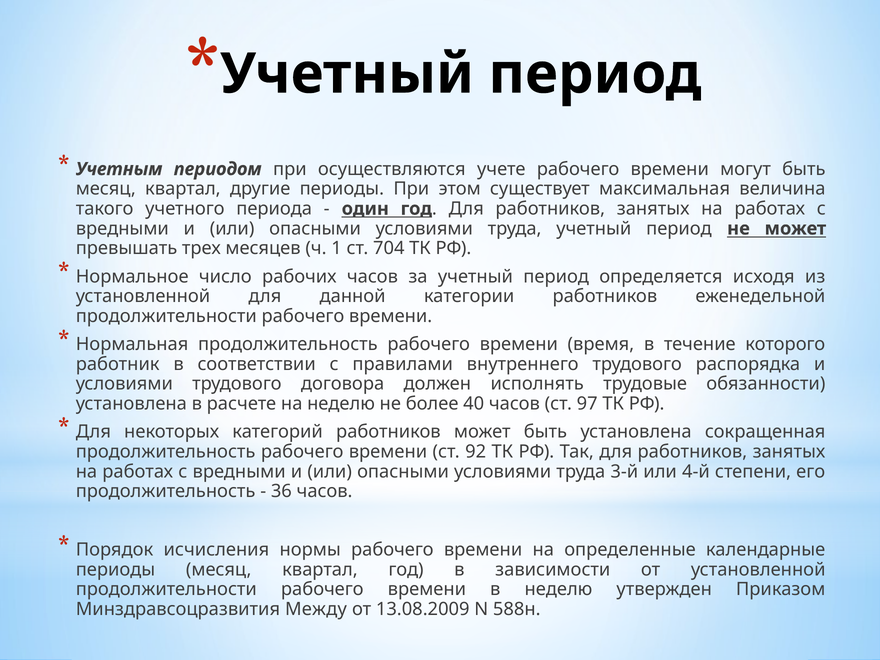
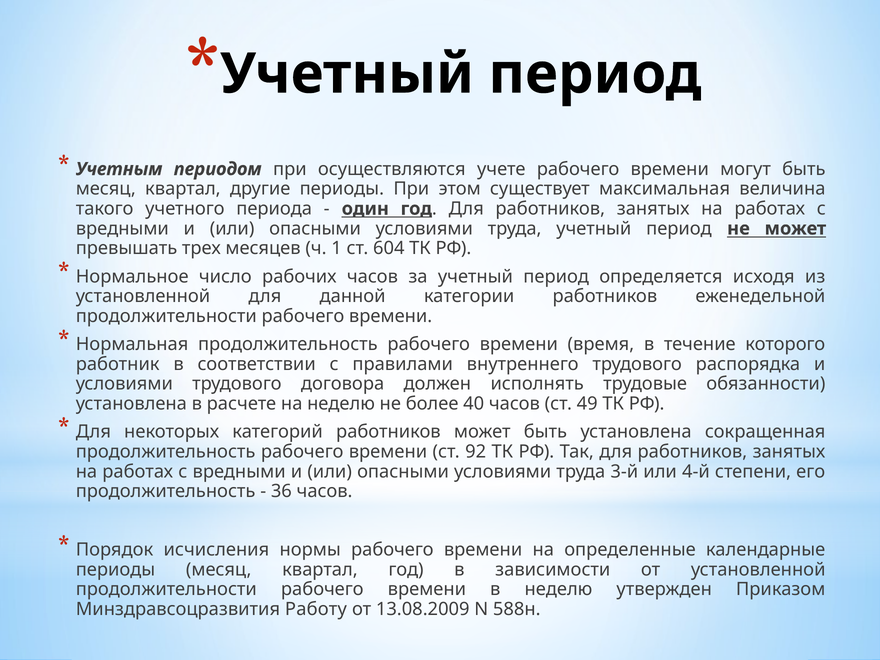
704: 704 -> 604 (389, 248)
97: 97 -> 49 (587, 404)
Между: Между -> Работу (316, 609)
